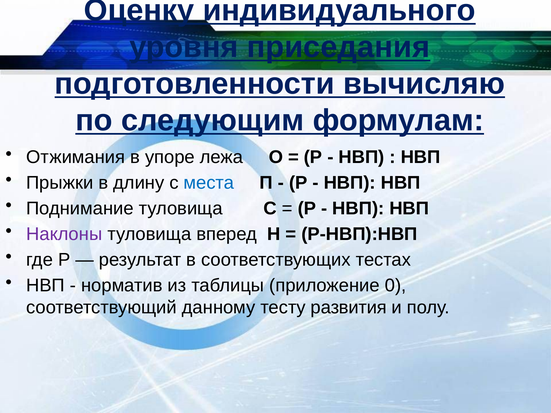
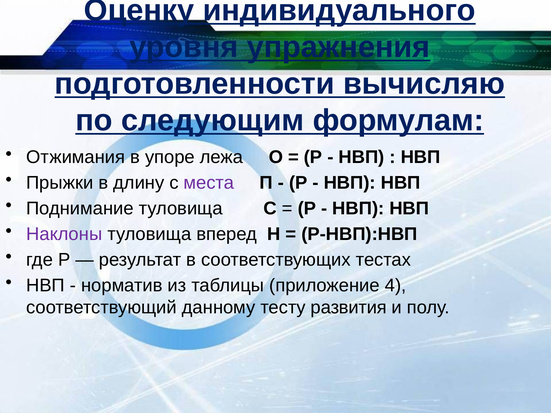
приседания: приседания -> упражнения (338, 47)
места colour: blue -> purple (209, 183)
0: 0 -> 4 (396, 286)
